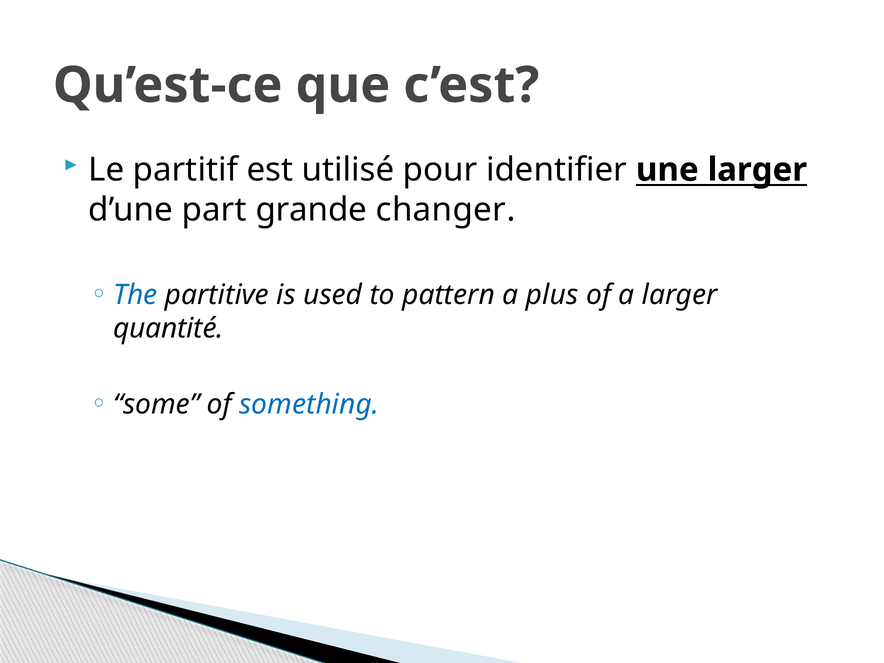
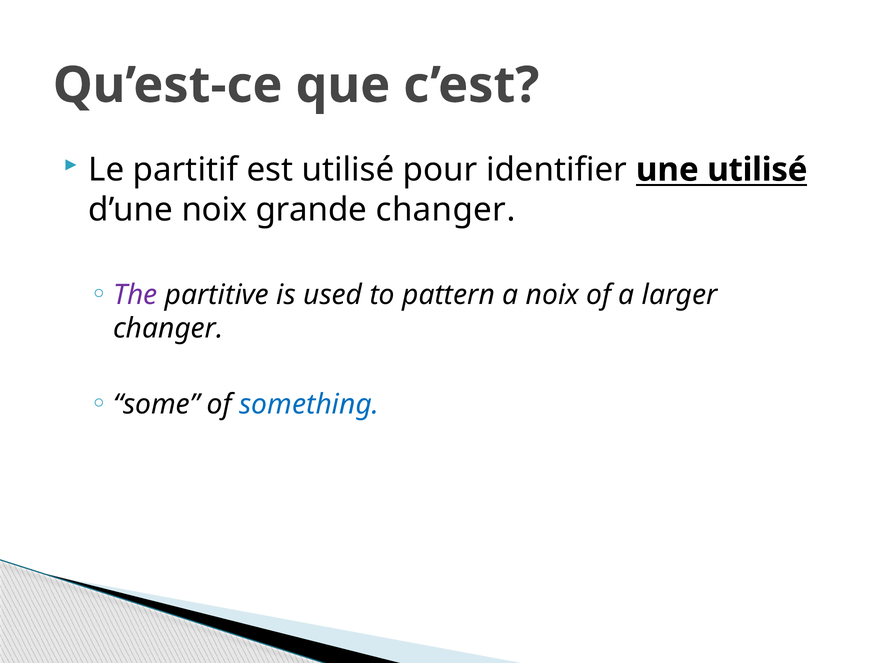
une larger: larger -> utilisé (757, 170)
d’une part: part -> noix (214, 210)
The colour: blue -> purple (135, 295)
a plus: plus -> noix (552, 295)
quantité: quantité -> changer (168, 329)
